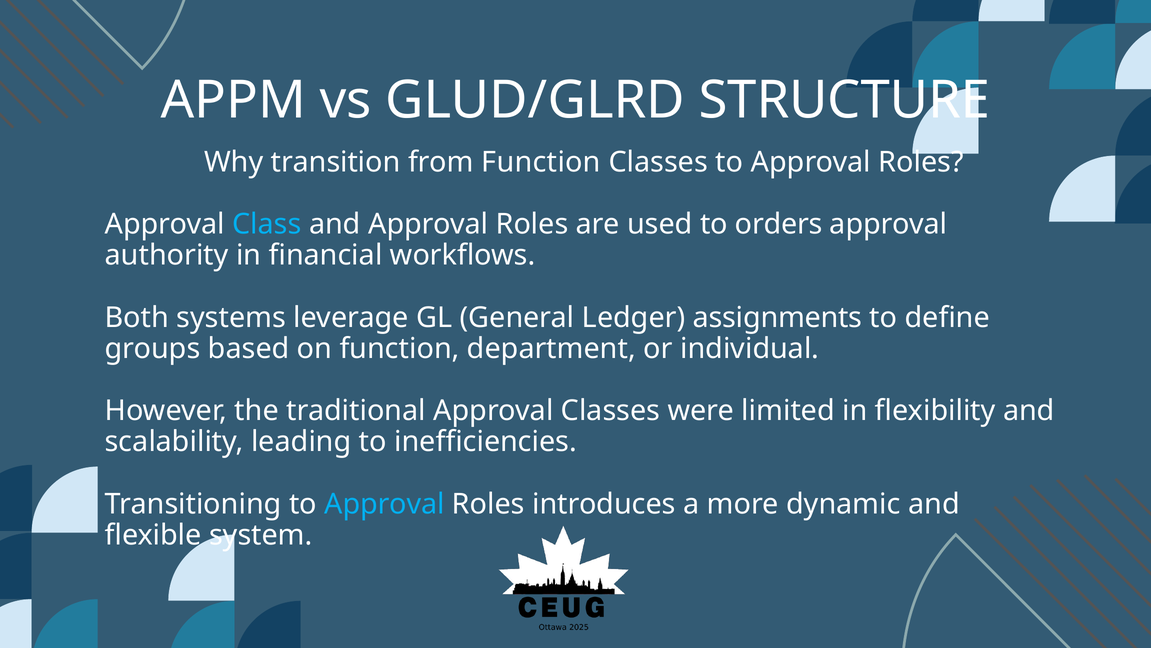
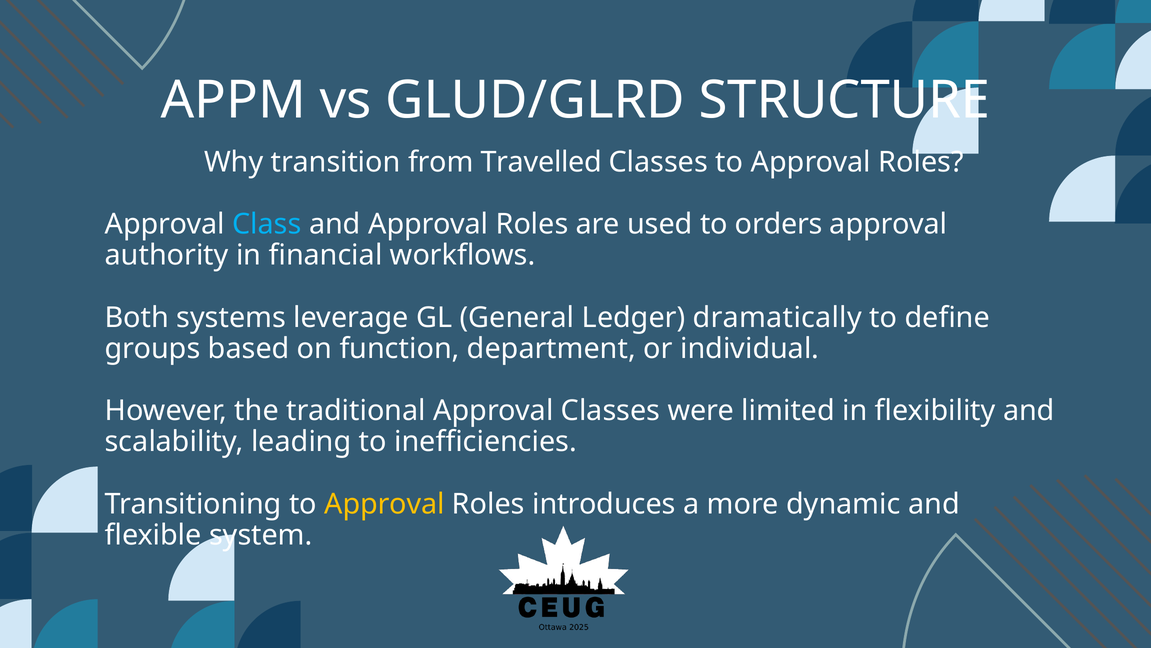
from Function: Function -> Travelled (541, 162)
assignments: assignments -> dramatically (777, 317)
Approval colour: light blue -> yellow (384, 504)
